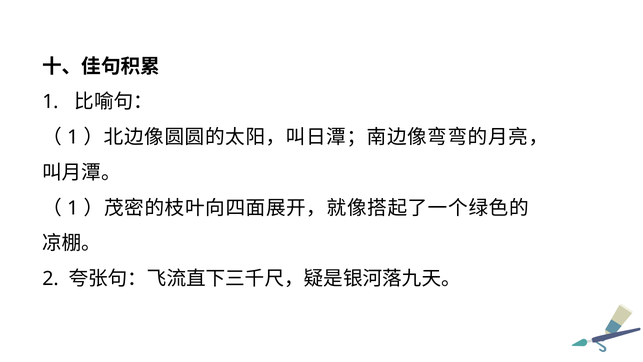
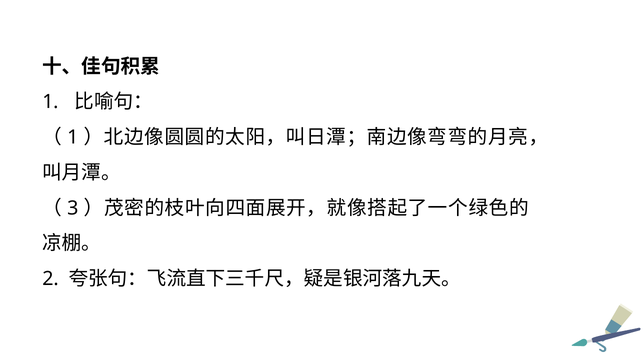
1: 1 -> 3 (73, 208)
